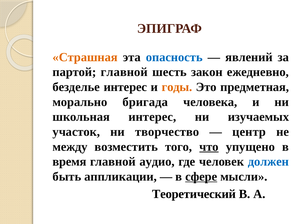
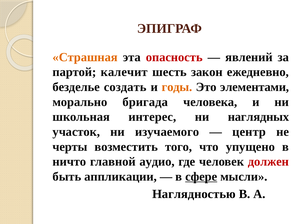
опасность colour: blue -> red (174, 57)
партой главной: главной -> калечит (124, 72)
безделье интерес: интерес -> создать (125, 87)
предметная: предметная -> элементами (255, 87)
изучаемых: изучаемых -> наглядных (258, 117)
творчество: творчество -> изучаемого (167, 132)
между: между -> черты (70, 147)
что underline: present -> none (209, 147)
время: время -> ничто (69, 162)
должен colour: blue -> red (268, 162)
Теоретический: Теоретический -> Наглядностью (194, 194)
